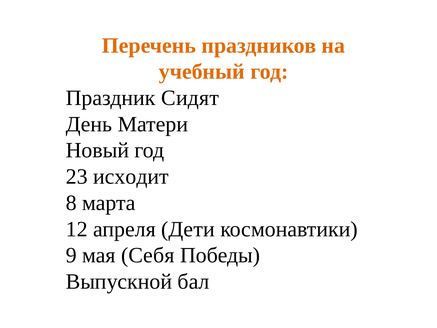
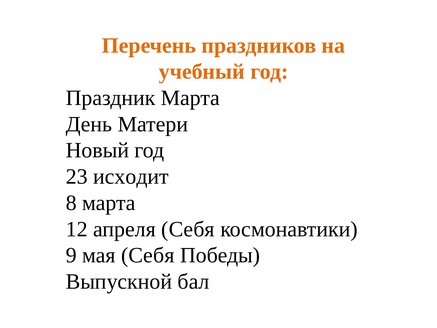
Праздник Сидят: Сидят -> Марта (190, 98)
апреля Дети: Дети -> Себя (188, 229)
